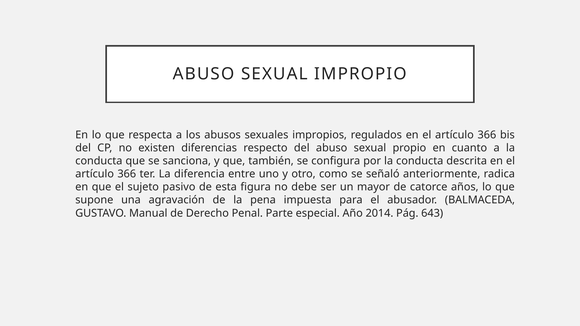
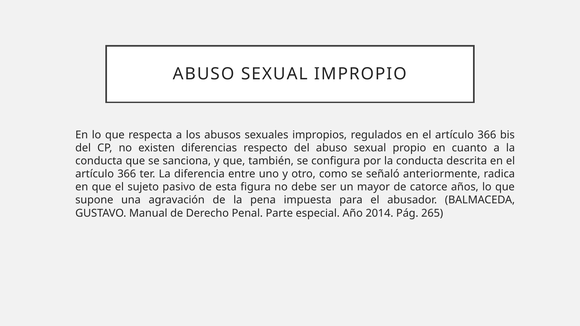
643: 643 -> 265 (432, 213)
